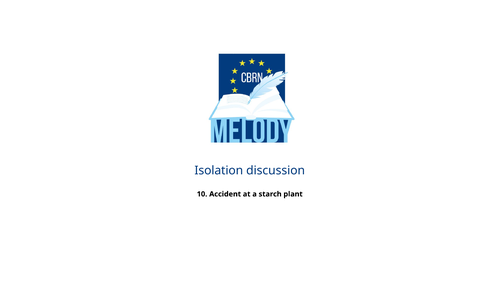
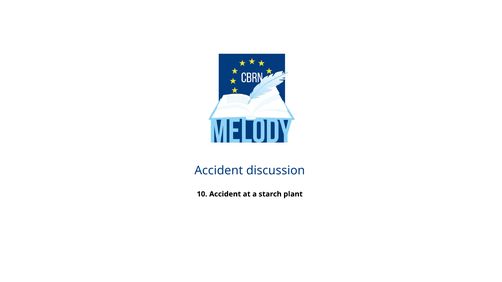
Isolation: Isolation -> Accident (219, 171)
